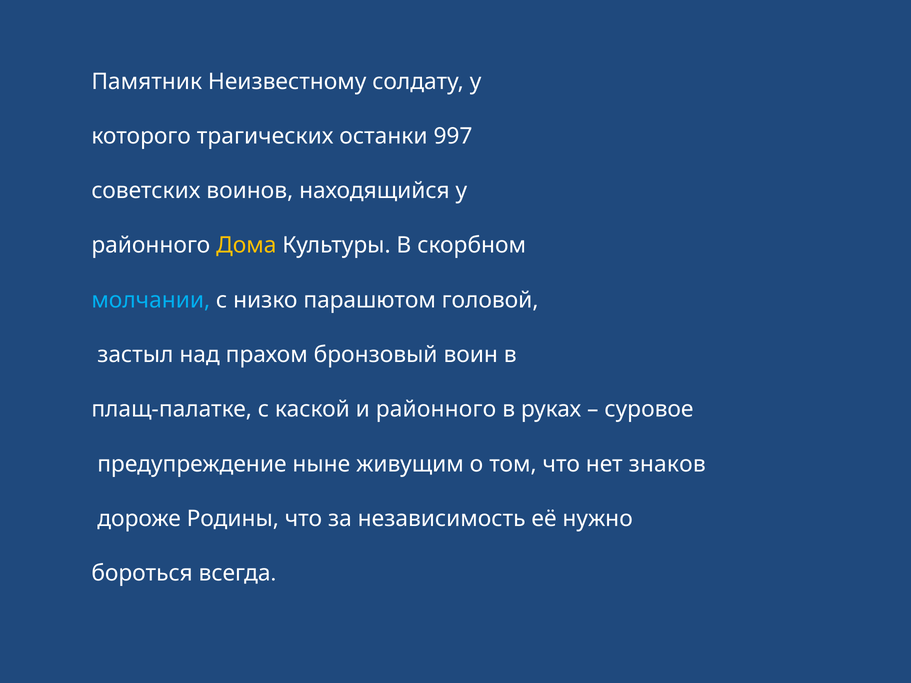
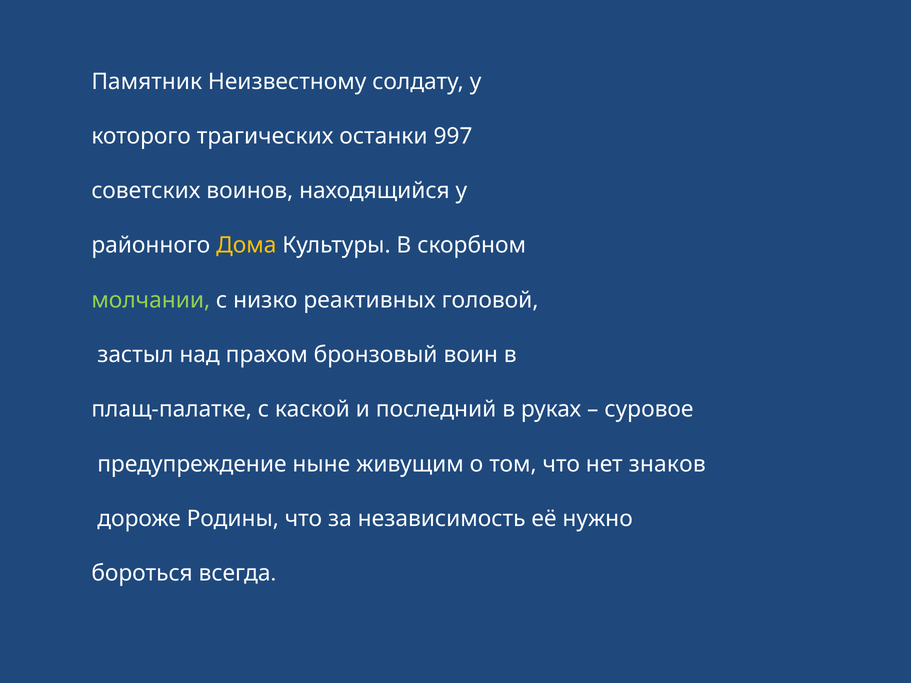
молчании colour: light blue -> light green (151, 300)
парашютом: парашютом -> реактивных (370, 300)
и районного: районного -> последний (436, 409)
